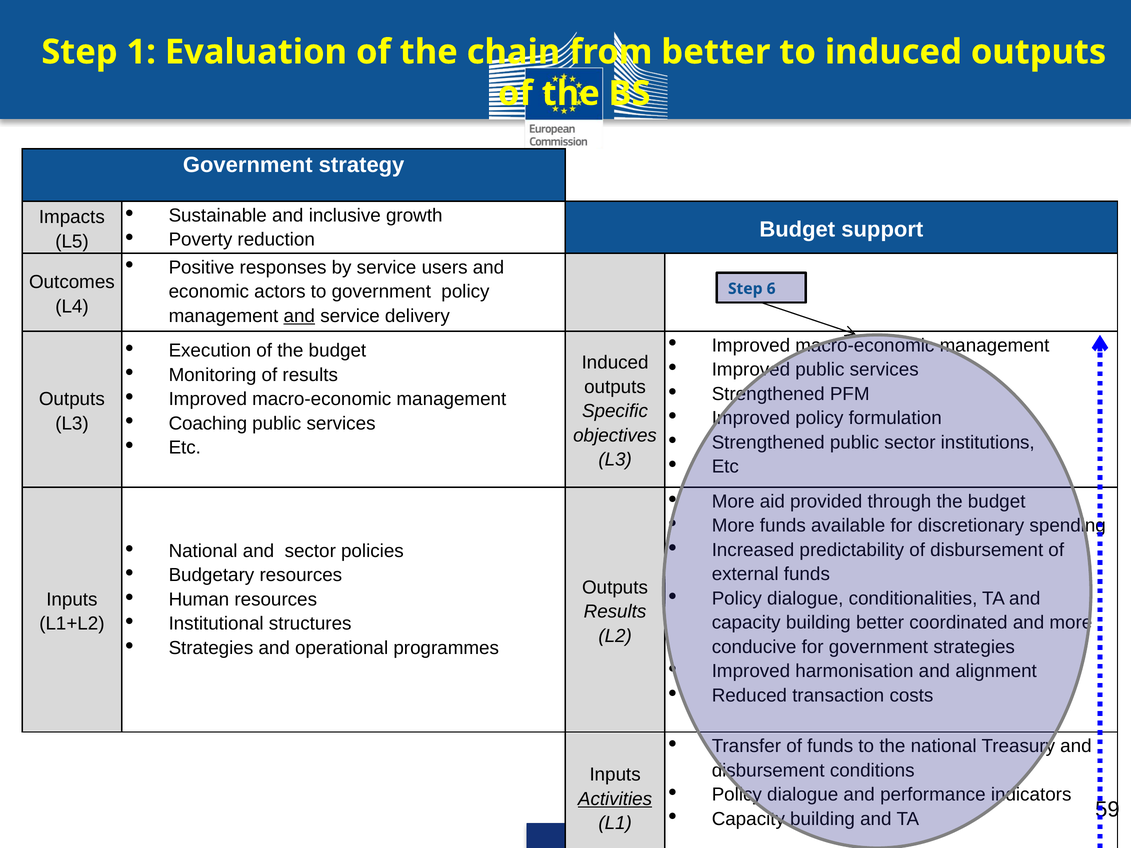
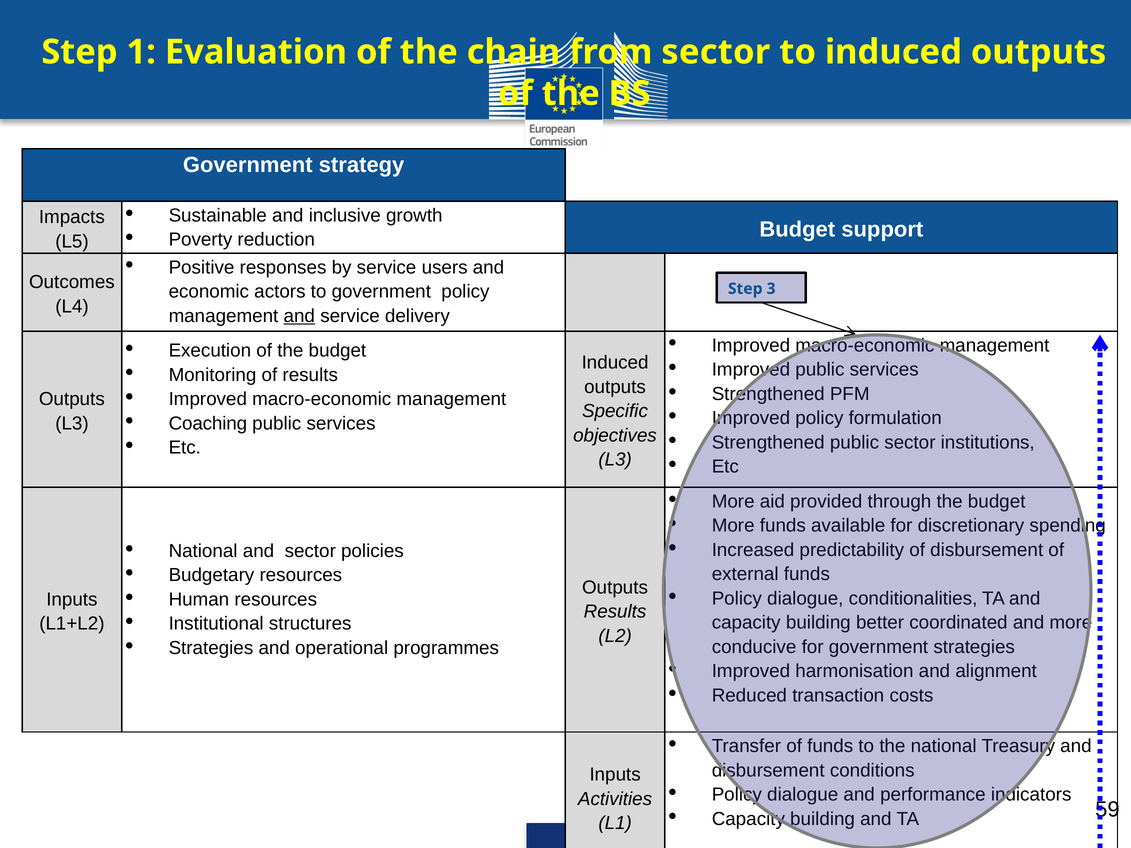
from better: better -> sector (716, 52)
6: 6 -> 3 (771, 289)
Activities underline: present -> none (615, 799)
